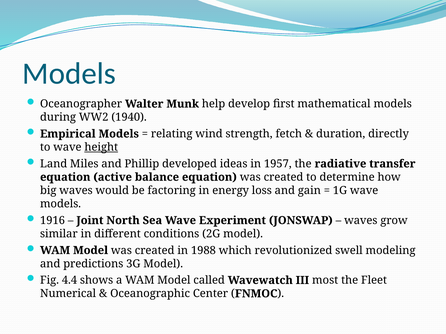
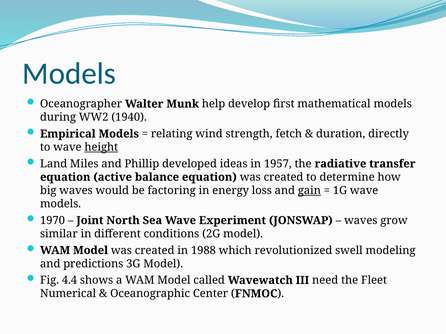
gain underline: none -> present (309, 191)
1916: 1916 -> 1970 (53, 221)
most: most -> need (325, 281)
